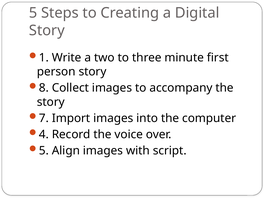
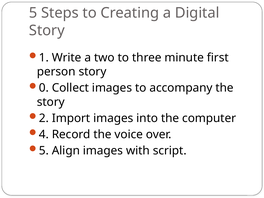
8: 8 -> 0 (44, 88)
7: 7 -> 2 (44, 118)
